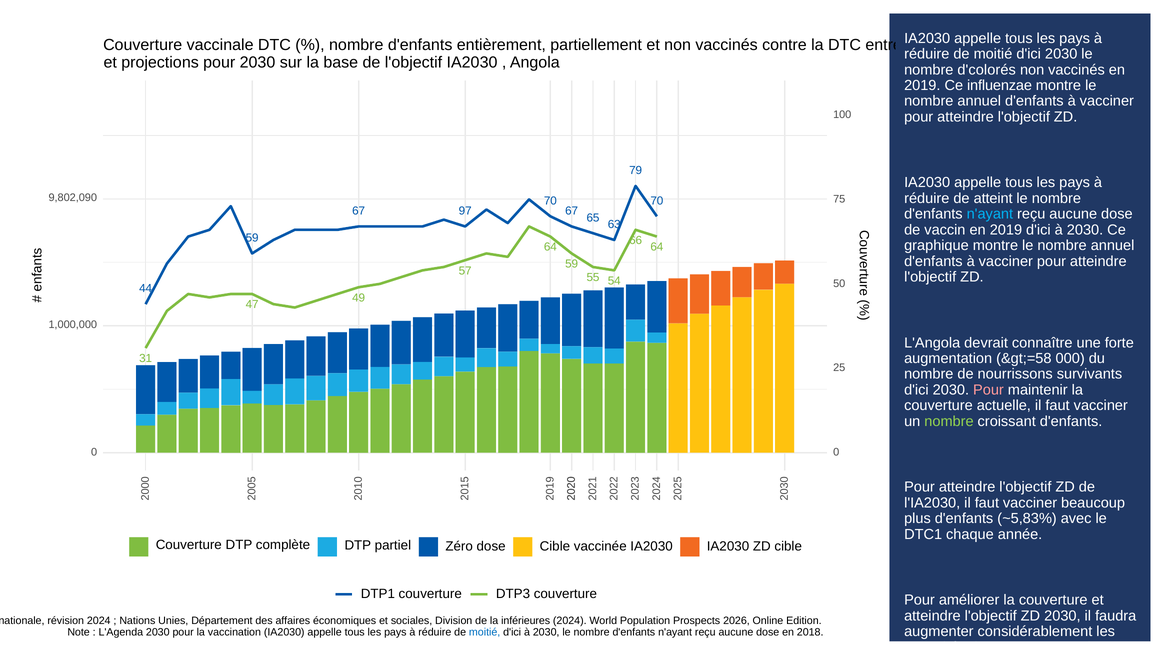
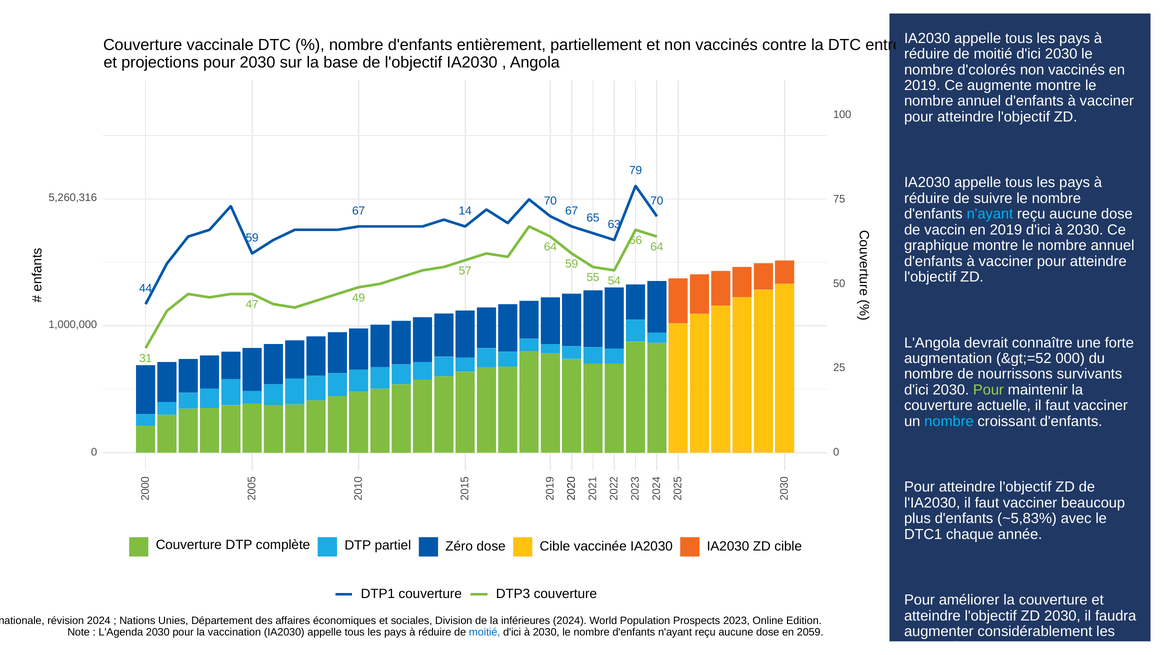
influenzae: influenzae -> augmente (999, 85)
atteint: atteint -> suivre (993, 198)
9,802,090: 9,802,090 -> 5,260,316 (73, 198)
97: 97 -> 14 (465, 211)
&gt;=58: &gt;=58 -> &gt;=52 (1024, 359)
Pour colour: pink -> light green (988, 390)
nombre colour: light green -> light blue (949, 422)
2026: 2026 -> 2023 (736, 621)
2018: 2018 -> 2059 (810, 632)
